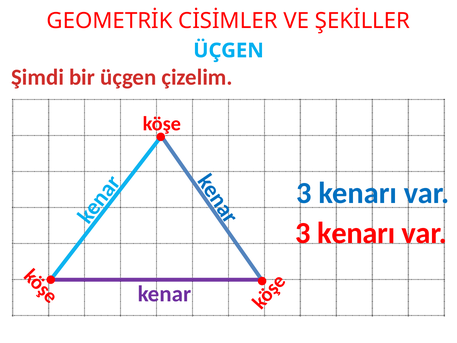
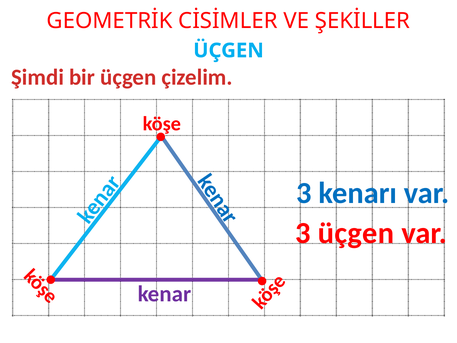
kenarı: kenarı -> üçgen (356, 233)
